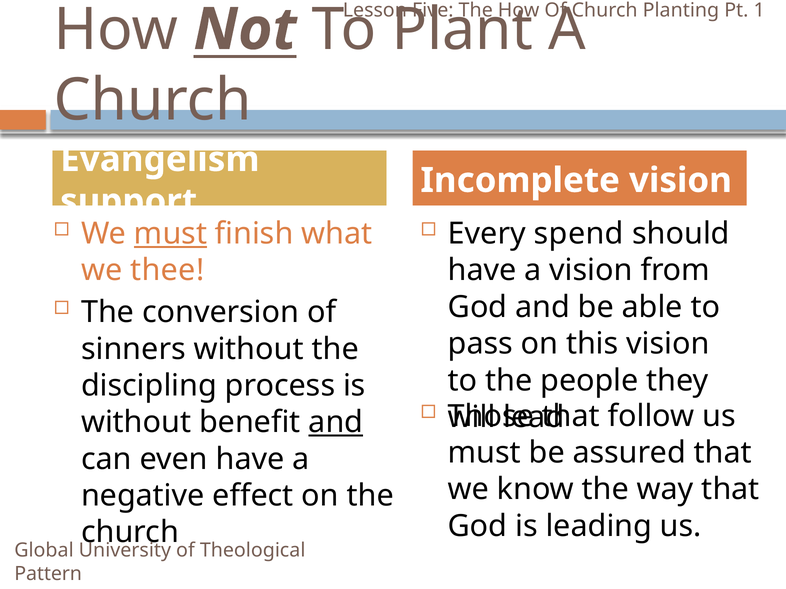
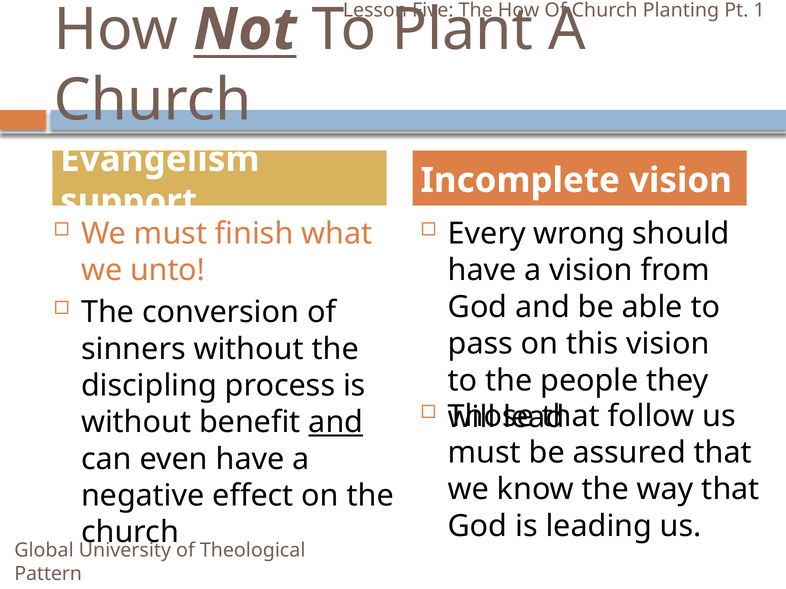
must underline: present -> none (171, 234)
spend: spend -> wrong (579, 234)
thee: thee -> unto (168, 271)
